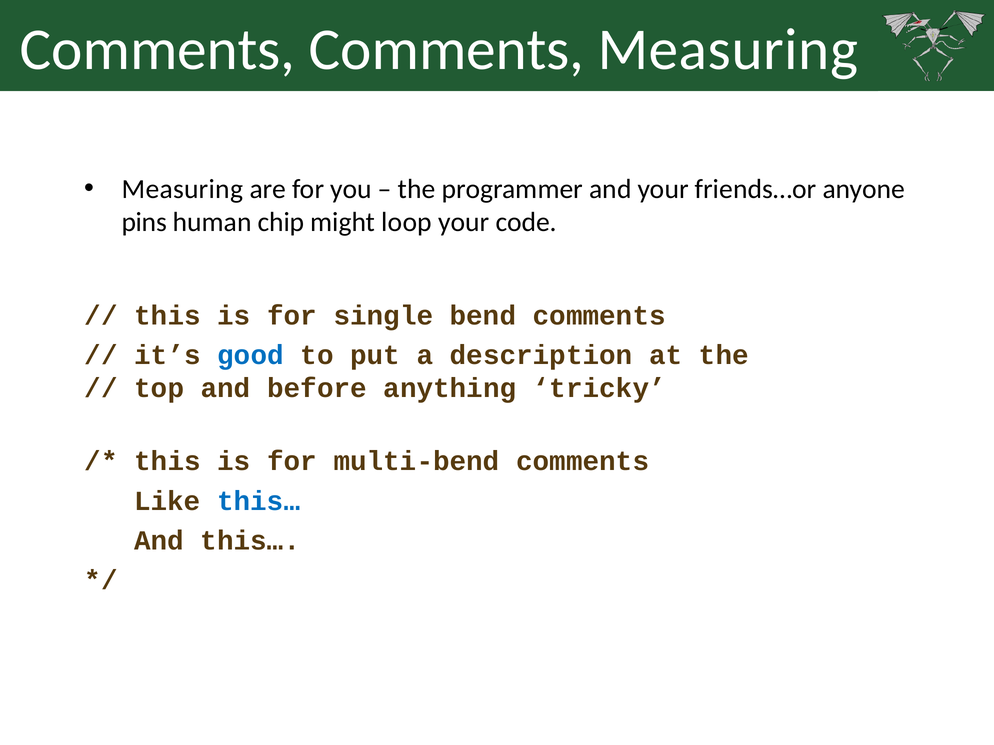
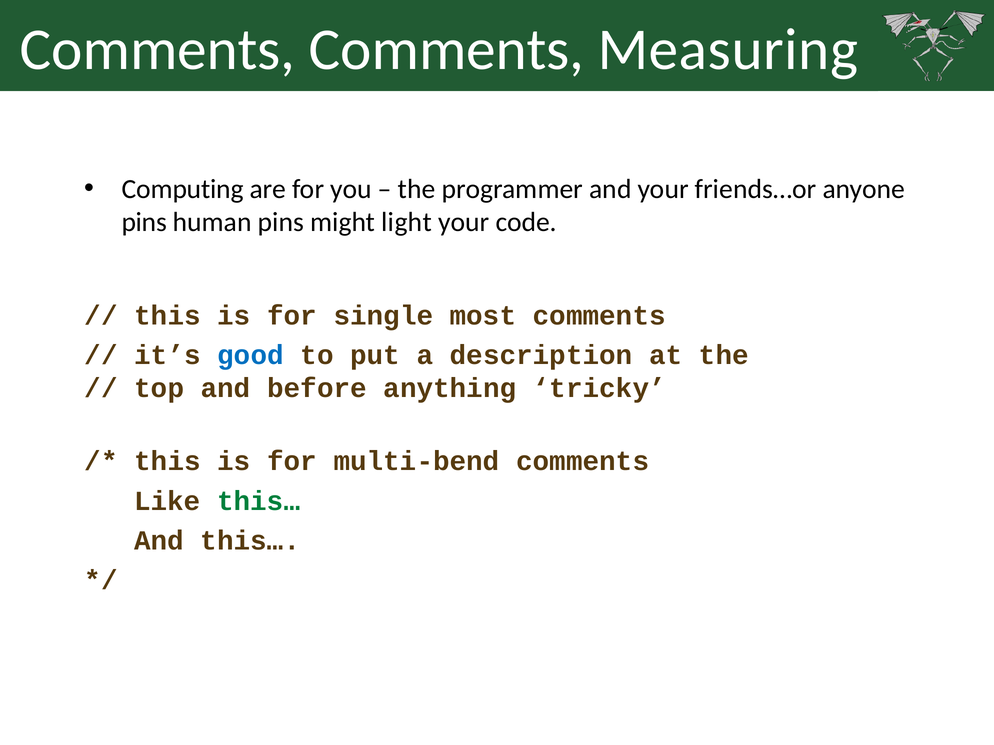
Measuring: Measuring -> Computing (183, 189)
human chip: chip -> pins (281, 222)
loop: loop -> light (407, 222)
bend: bend -> most (483, 316)
this… colour: blue -> green (259, 501)
